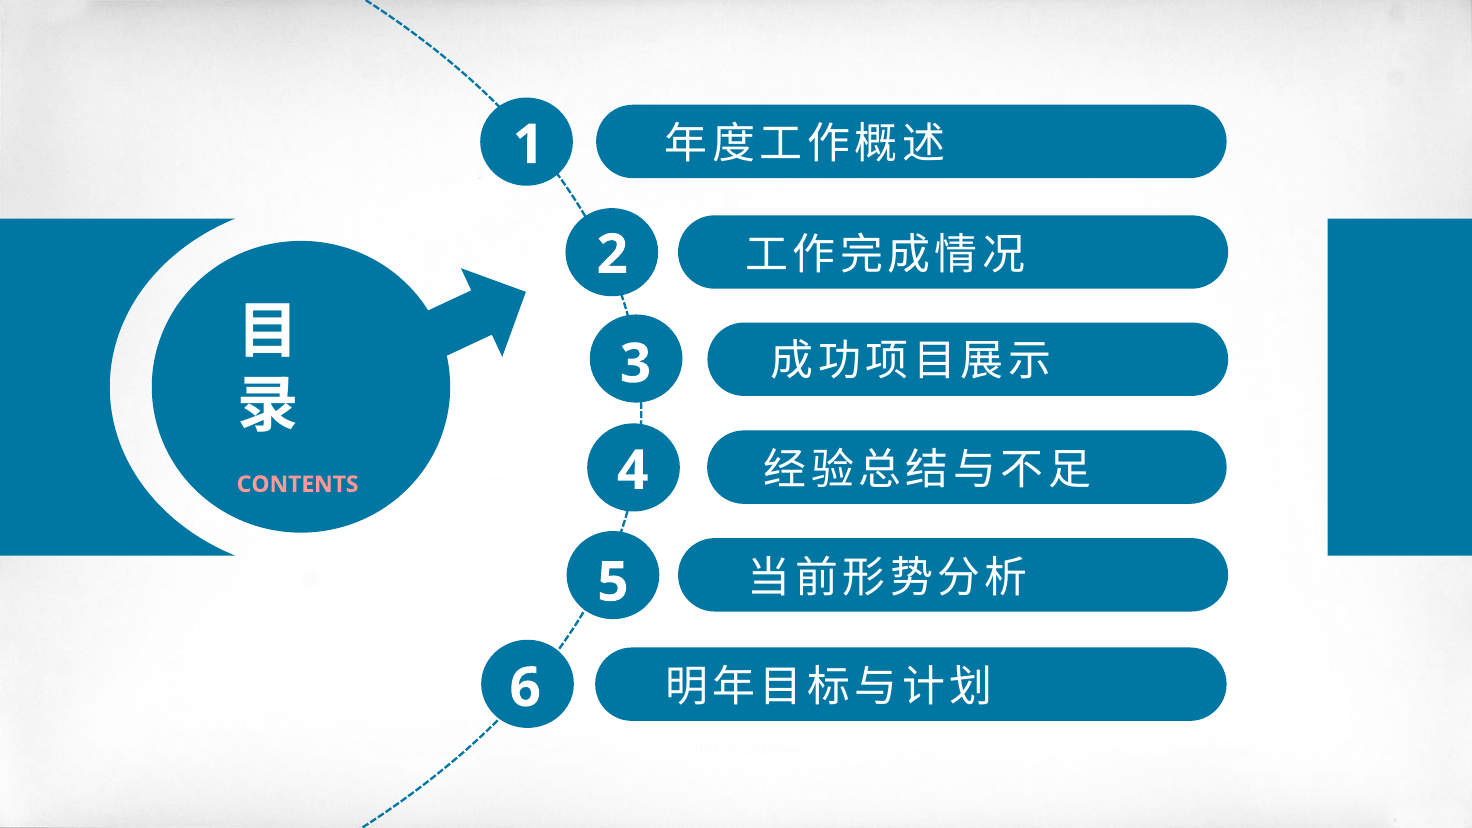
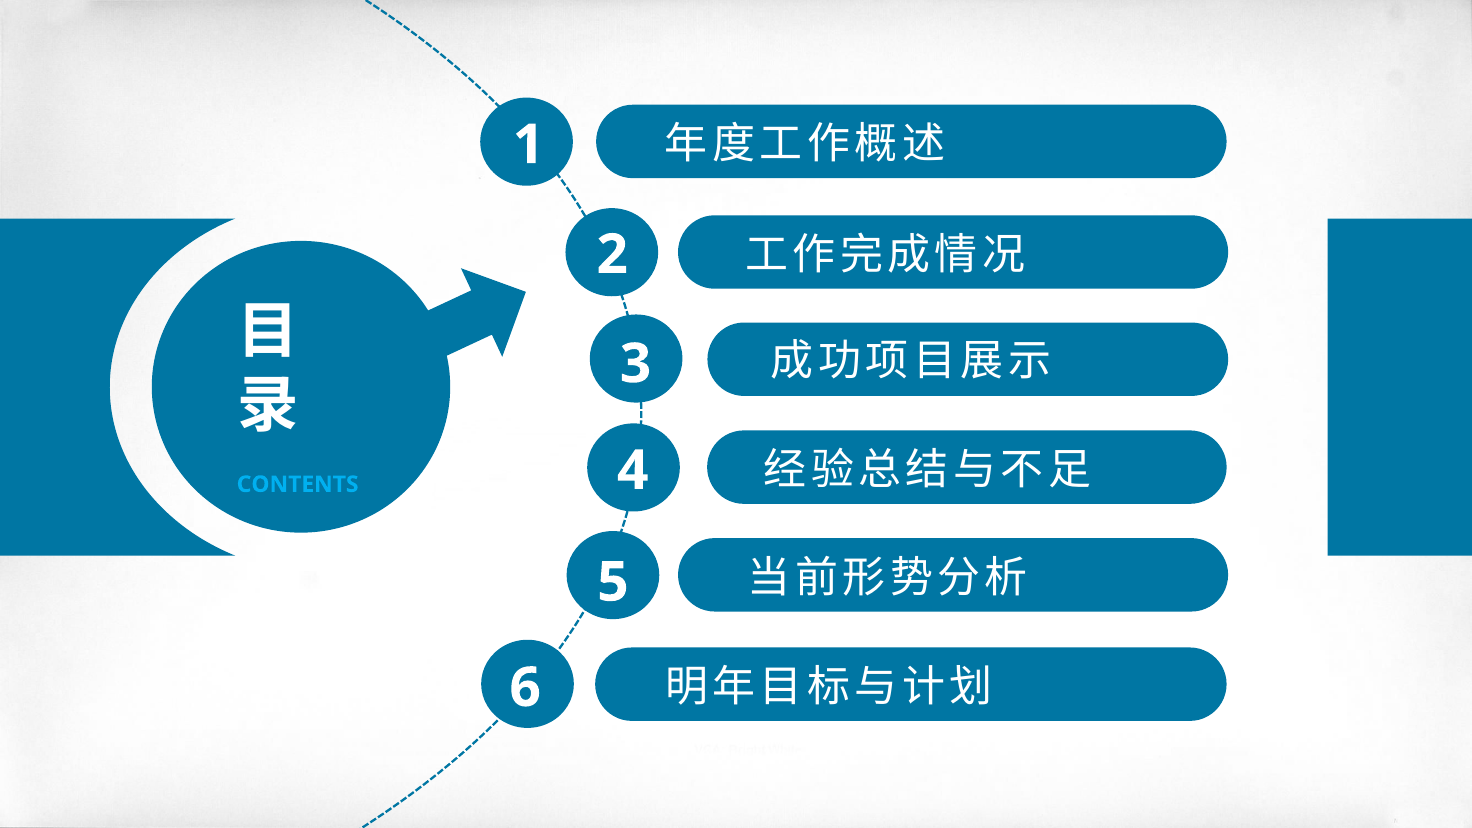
CONTENTS colour: pink -> light blue (298, 484)
